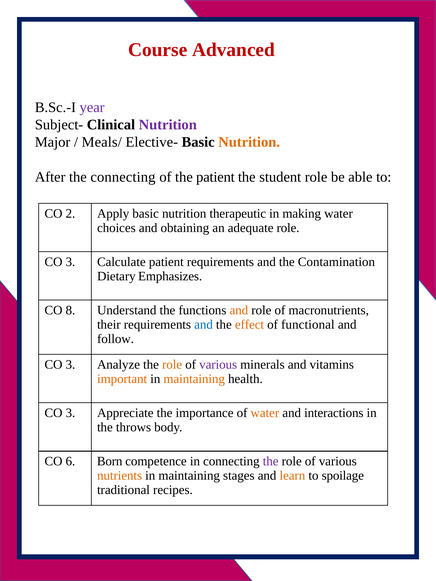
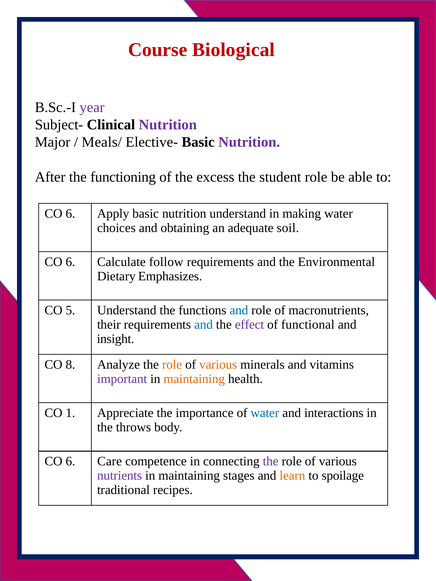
Advanced: Advanced -> Biological (234, 50)
Nutrition colour: orange -> purple (249, 142)
the connecting: connecting -> functioning (123, 177)
the patient: patient -> excess (215, 177)
2: 2 -> 6 (70, 214)
nutrition therapeutic: therapeutic -> understand (238, 214)
adequate role: role -> soil (288, 228)
3: 3 -> 6 (70, 262)
Calculate patient: patient -> follow (166, 262)
Contamination: Contamination -> Environmental (336, 262)
8: 8 -> 5 (70, 311)
and colour: orange -> blue (239, 311)
effect colour: orange -> purple (249, 325)
follow: follow -> insight (116, 339)
3: 3 -> 8 (70, 365)
various colour: purple -> orange (218, 365)
important colour: orange -> purple (122, 379)
3: 3 -> 1 (70, 413)
water colour: orange -> blue (265, 413)
Born: Born -> Care (110, 462)
nutrients colour: orange -> purple (120, 476)
